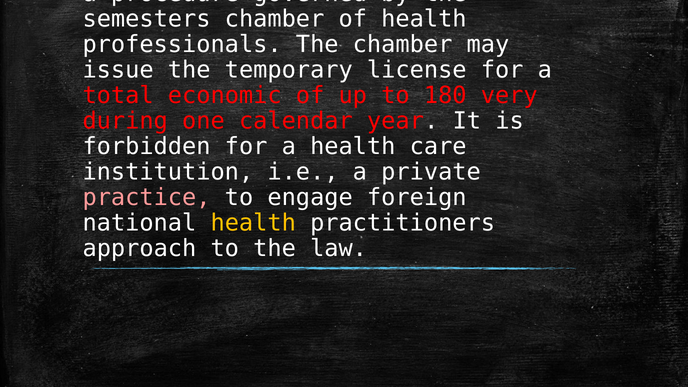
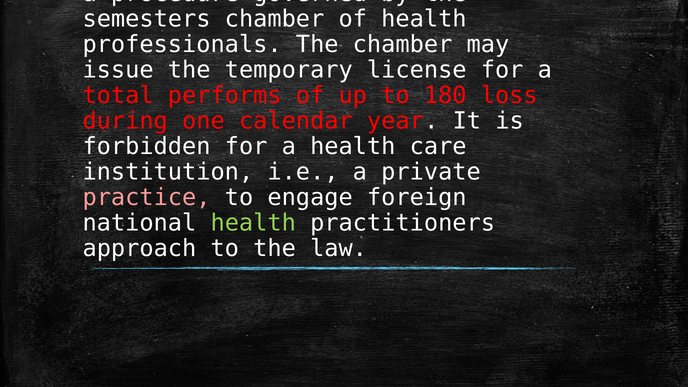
economic: economic -> performs (225, 95)
very: very -> loss (509, 95)
health colour: yellow -> light green (253, 223)
